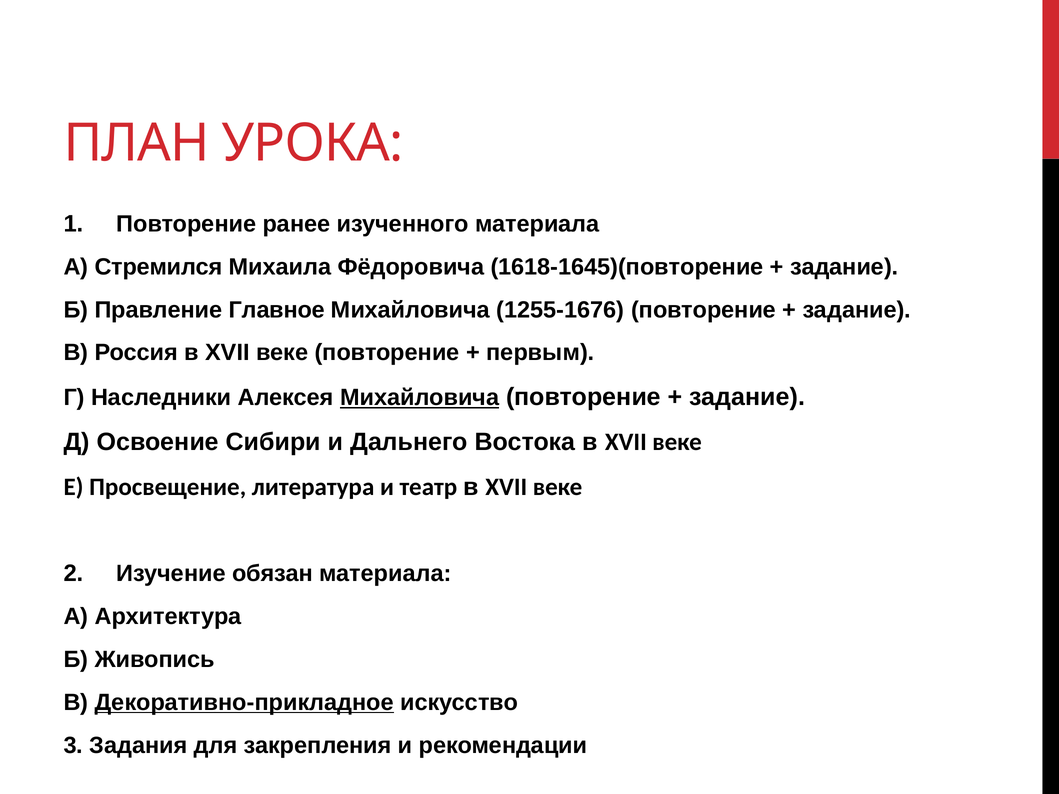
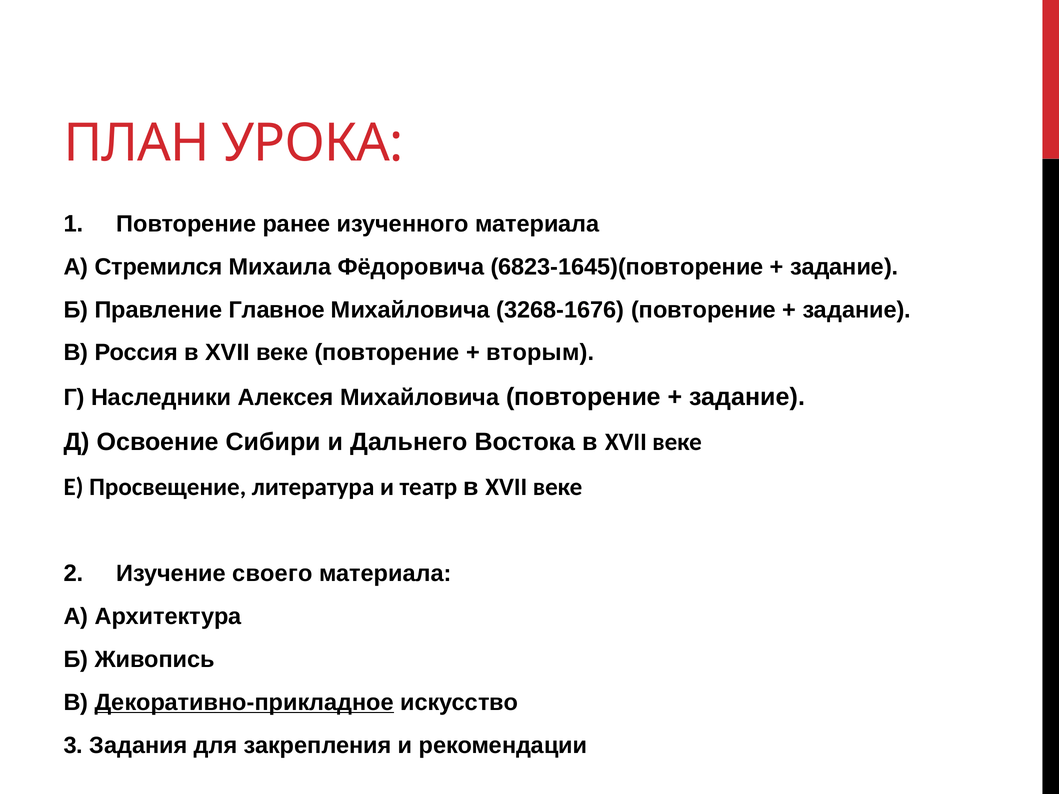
1618-1645)(повторение: 1618-1645)(повторение -> 6823-1645)(повторение (627, 267)
1255-1676: 1255-1676 -> 3268-1676 (560, 310)
первым: первым -> вторым (540, 353)
Михайловича underline: present -> none (420, 398)
обязан: обязан -> своего (272, 574)
